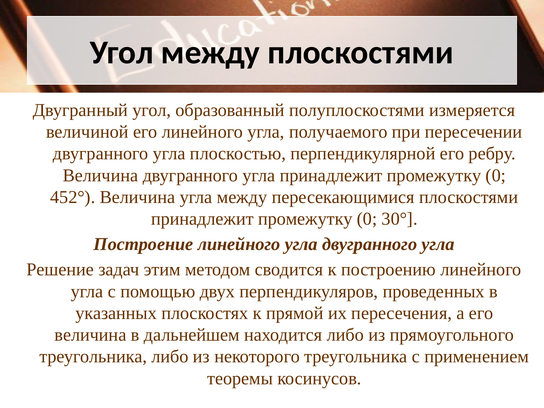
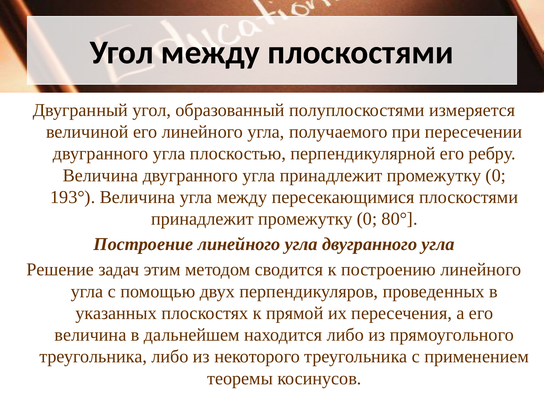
452°: 452° -> 193° (73, 197)
30°: 30° -> 80° (400, 219)
